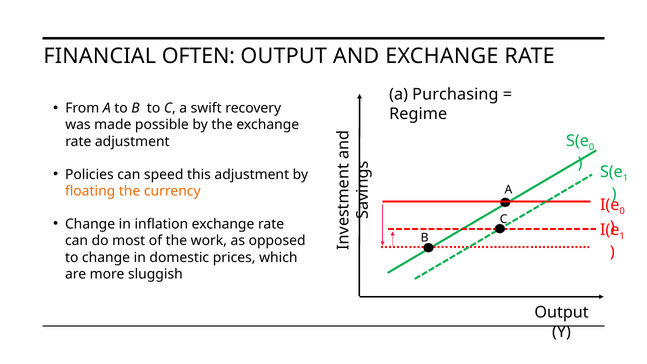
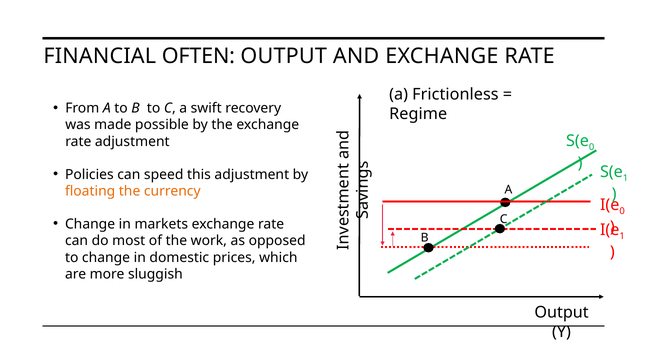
Purchasing: Purchasing -> Frictionless (455, 95)
inflation: inflation -> markets (161, 224)
